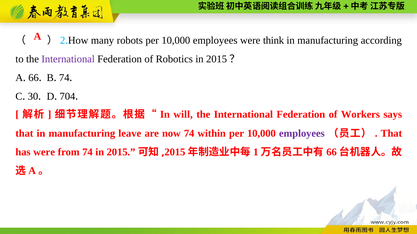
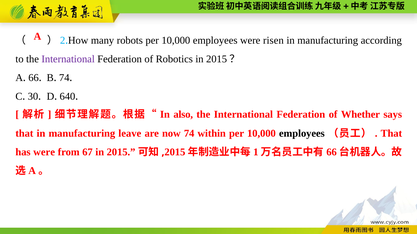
think: think -> risen (273, 40)
704: 704 -> 640 (67, 97)
will: will -> also (183, 115)
Workers: Workers -> Whether (360, 115)
employees colour: purple -> black (302, 134)
from 74: 74 -> 67 (87, 152)
